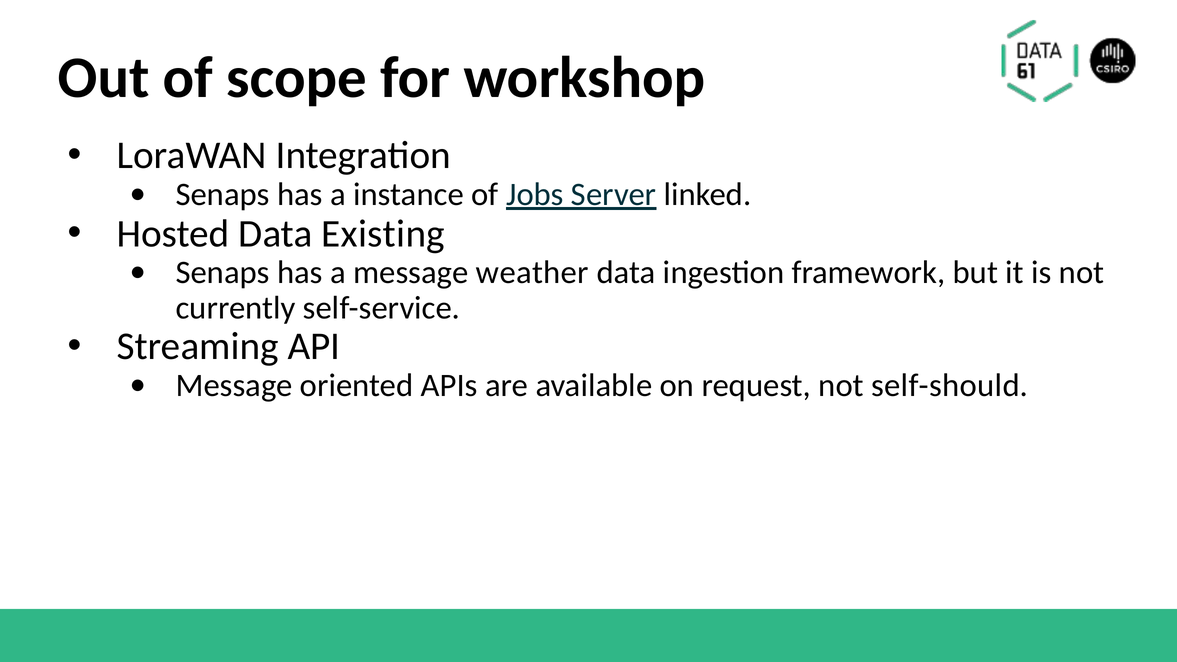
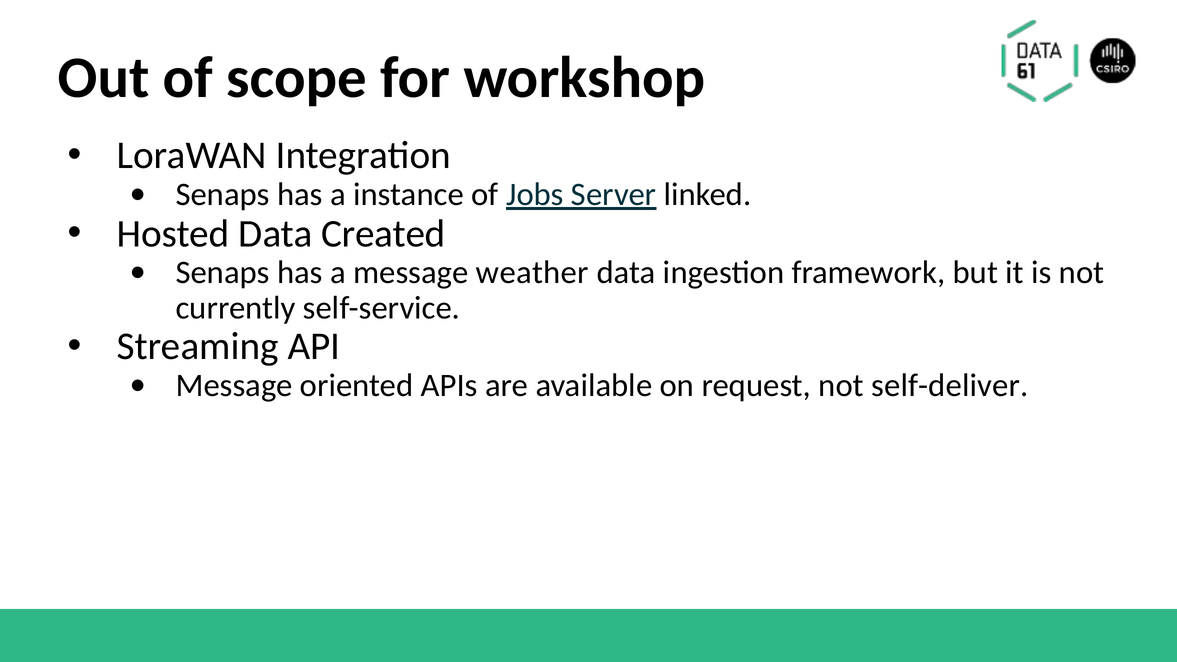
Existing: Existing -> Created (383, 234)
self-should: self-should -> self-deliver (950, 385)
